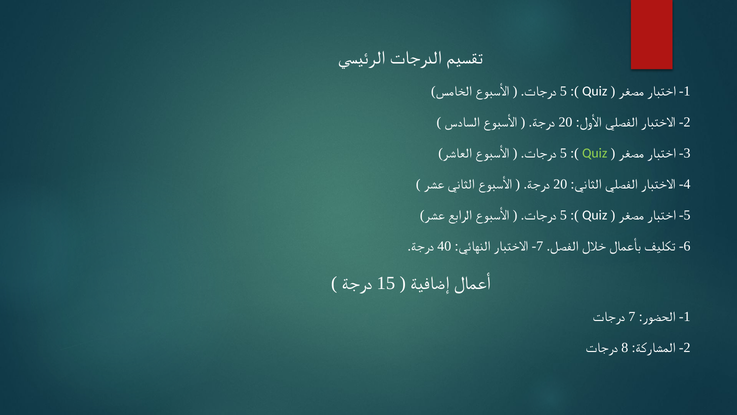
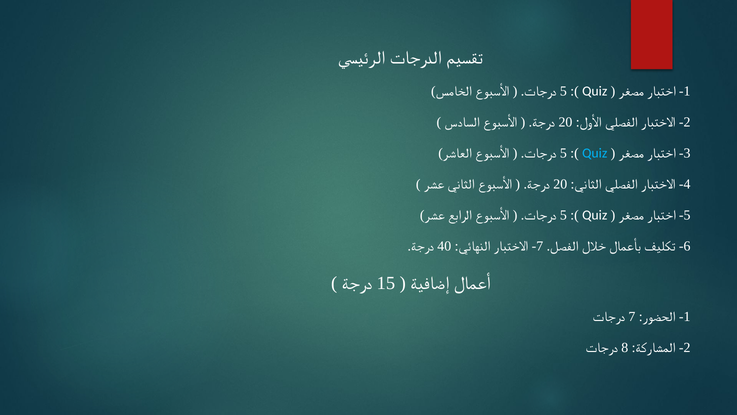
Quiz colour: light green -> light blue (595, 153)
